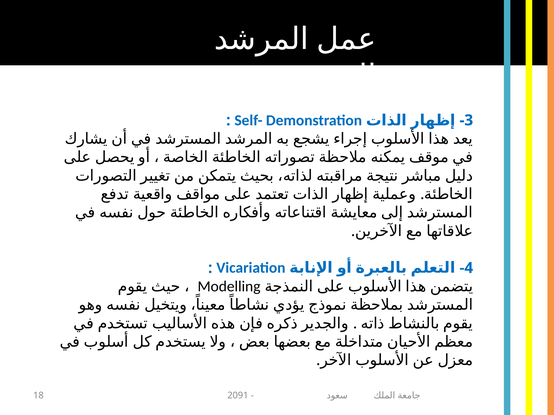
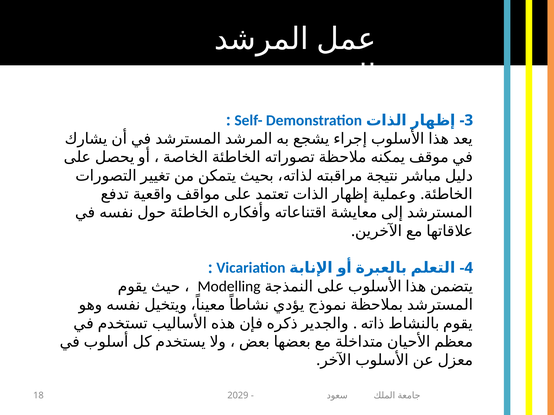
2091: 2091 -> 2029 (238, 396)
